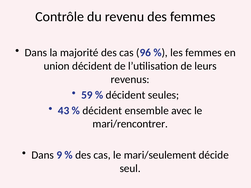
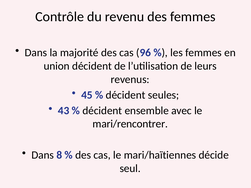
59: 59 -> 45 (87, 95)
9: 9 -> 8 (59, 155)
mari/seulement: mari/seulement -> mari/haïtiennes (160, 155)
